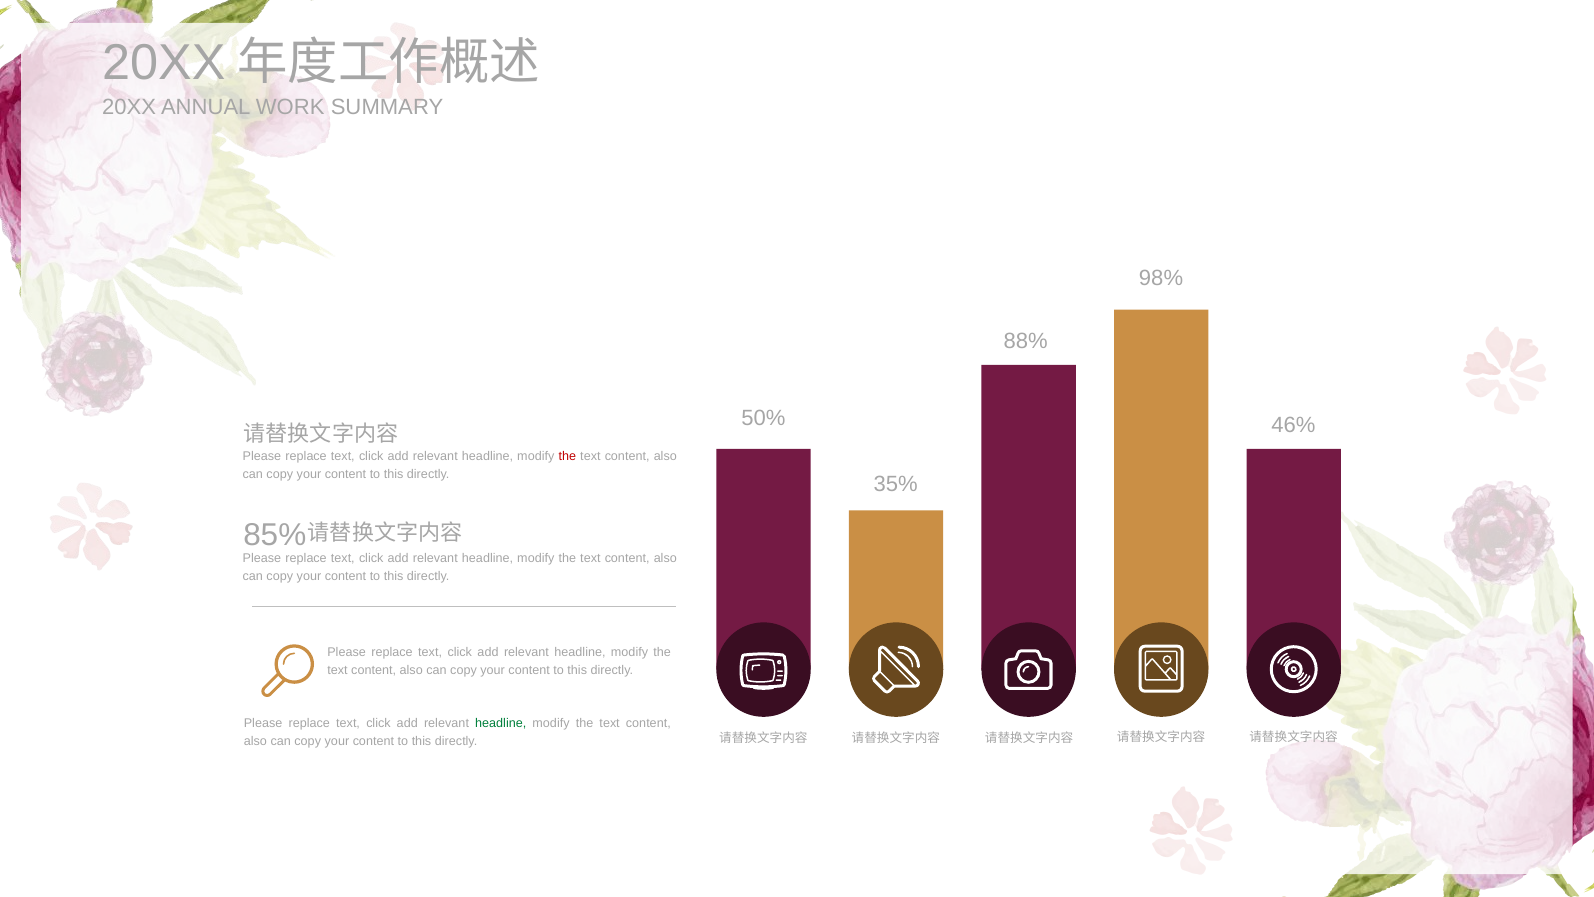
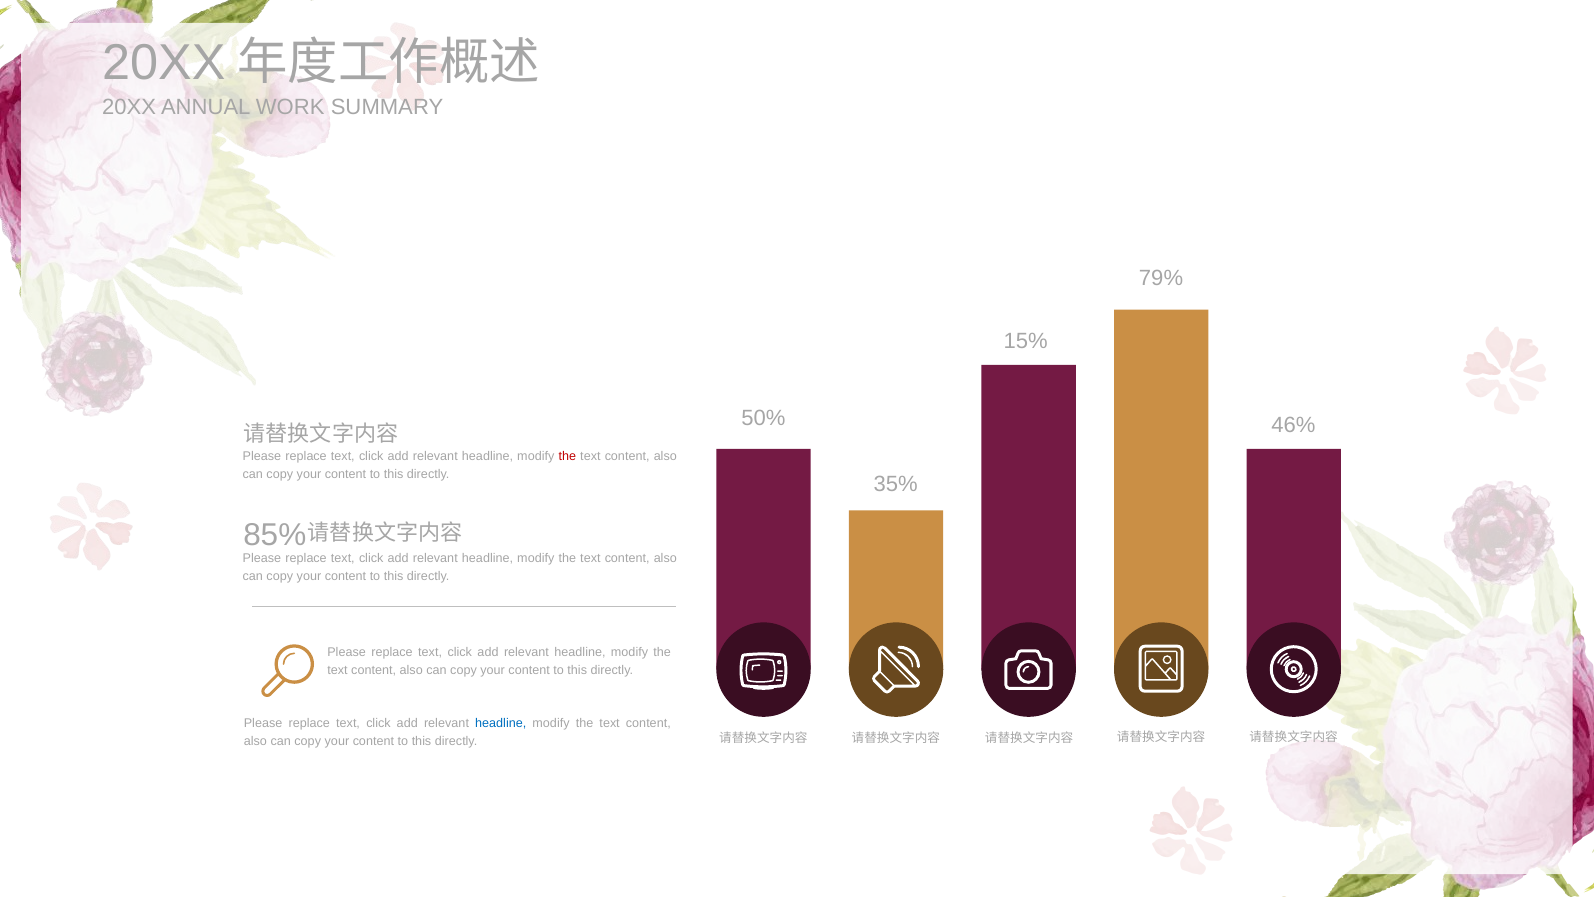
98%: 98% -> 79% (1161, 278)
88%: 88% -> 15% (1026, 341)
headline colour: green -> blue (501, 723)
